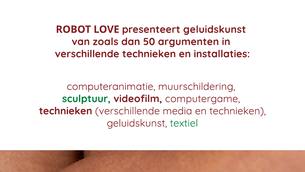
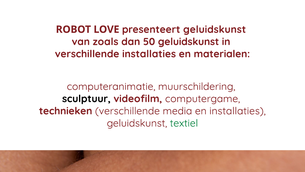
50 argumenten: argumenten -> geluidskunst (189, 42)
verschillende technieken: technieken -> installaties (149, 54)
installaties: installaties -> materialen (222, 54)
sculptuur colour: green -> black (86, 99)
en technieken: technieken -> installaties (238, 111)
